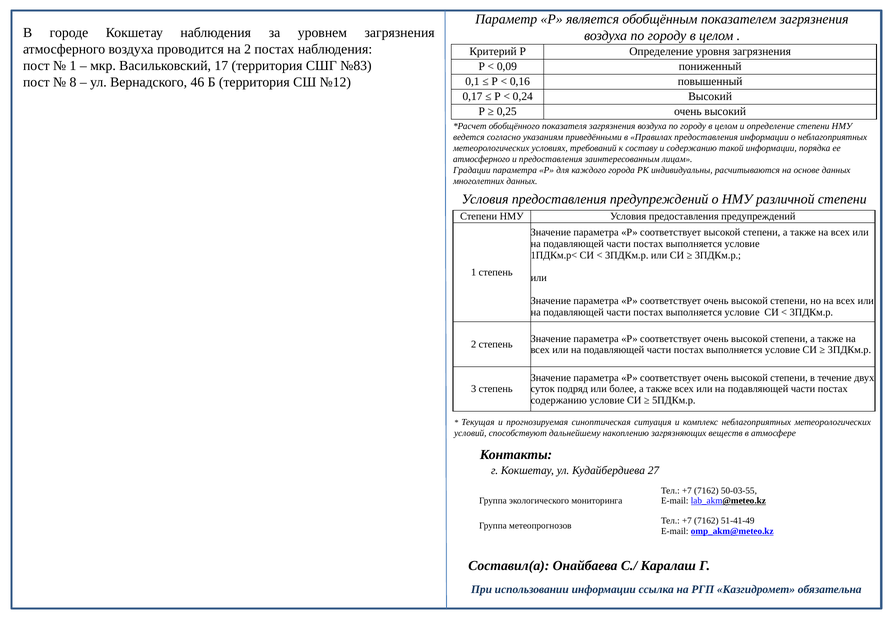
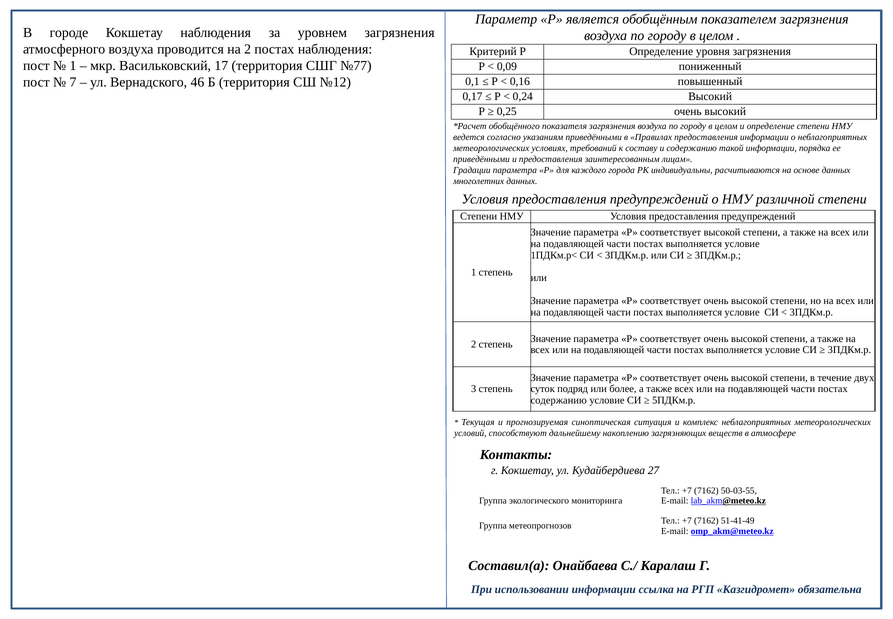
№83: №83 -> №77 (356, 66)
8: 8 -> 7 (73, 82)
атмосферного: атмосферного -> приведёнными (481, 159)
